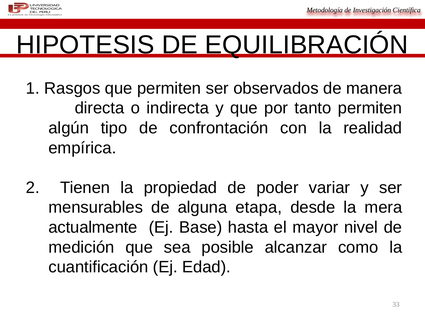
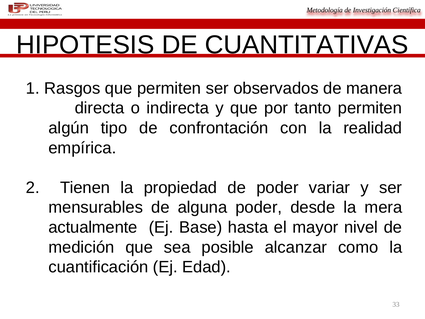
EQUILIBRACIÓN: EQUILIBRACIÓN -> CUANTITATIVAS (307, 45)
alguna etapa: etapa -> poder (259, 207)
